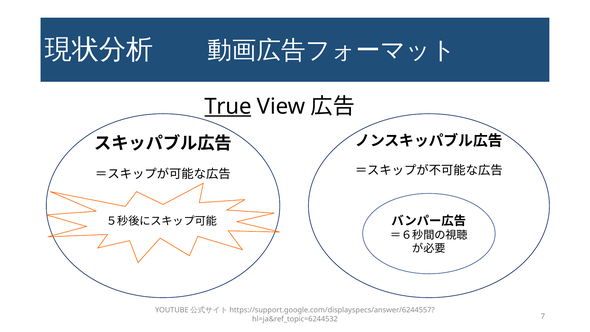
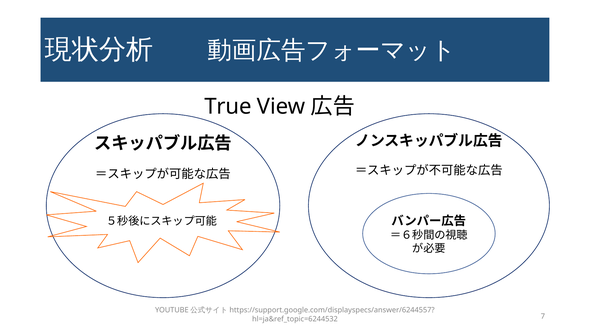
True underline: present -> none (228, 106)
